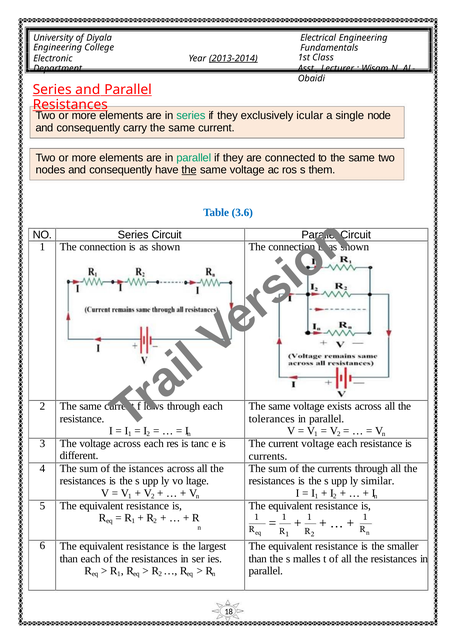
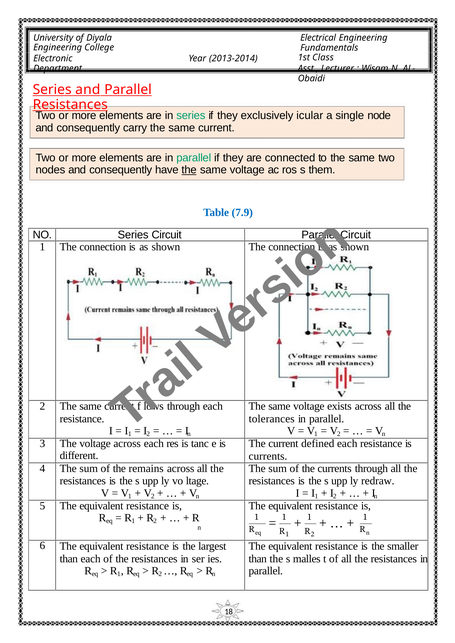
2013-2014 underline: present -> none (233, 59)
3.6: 3.6 -> 7.9 (242, 213)
current voltage: voltage -> defined (318, 444)
istances: istances -> remains (146, 469)
similar: similar -> redraw (378, 481)
